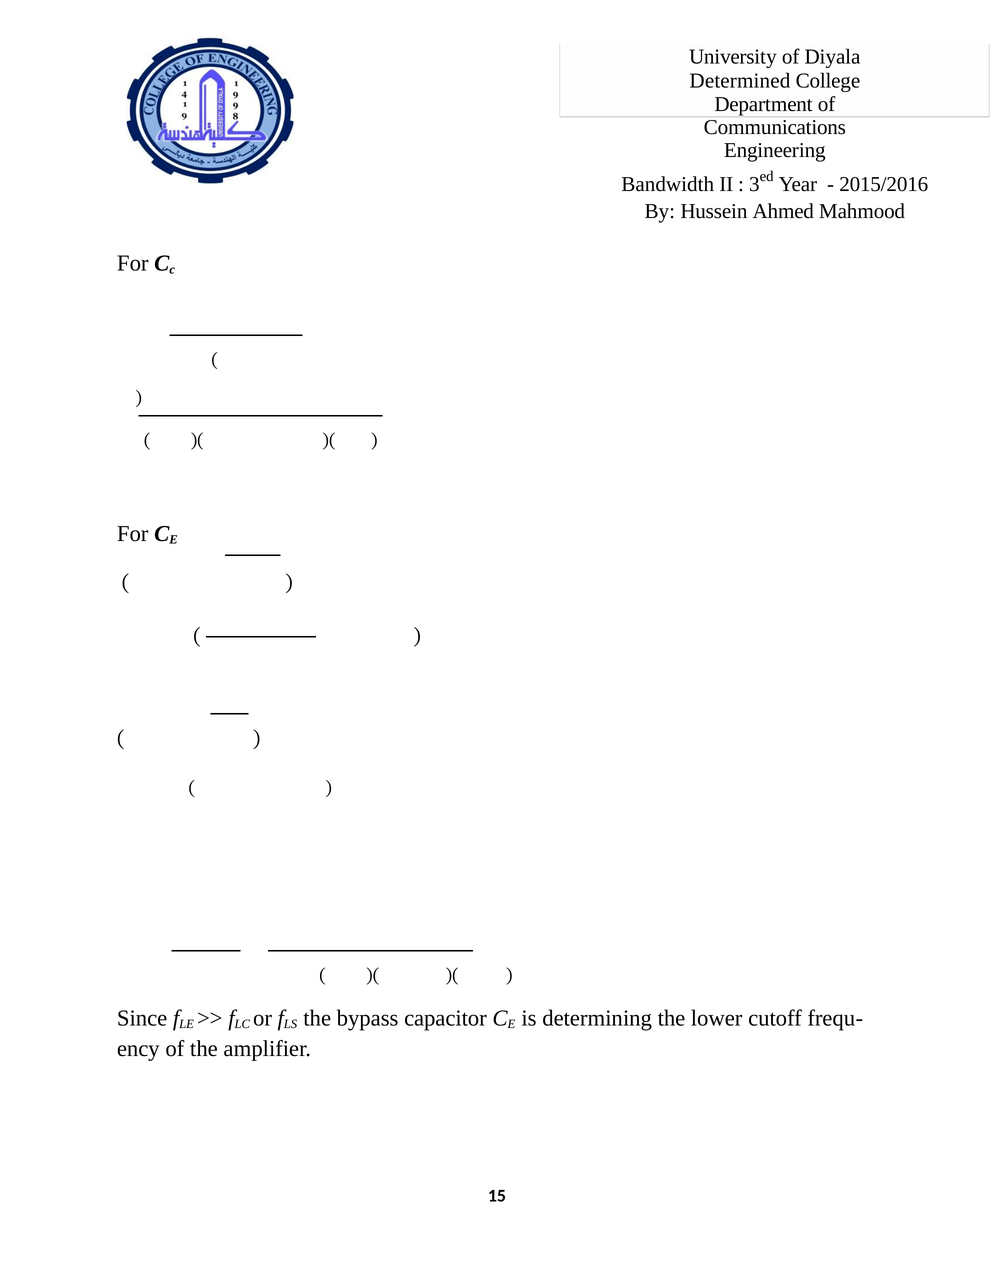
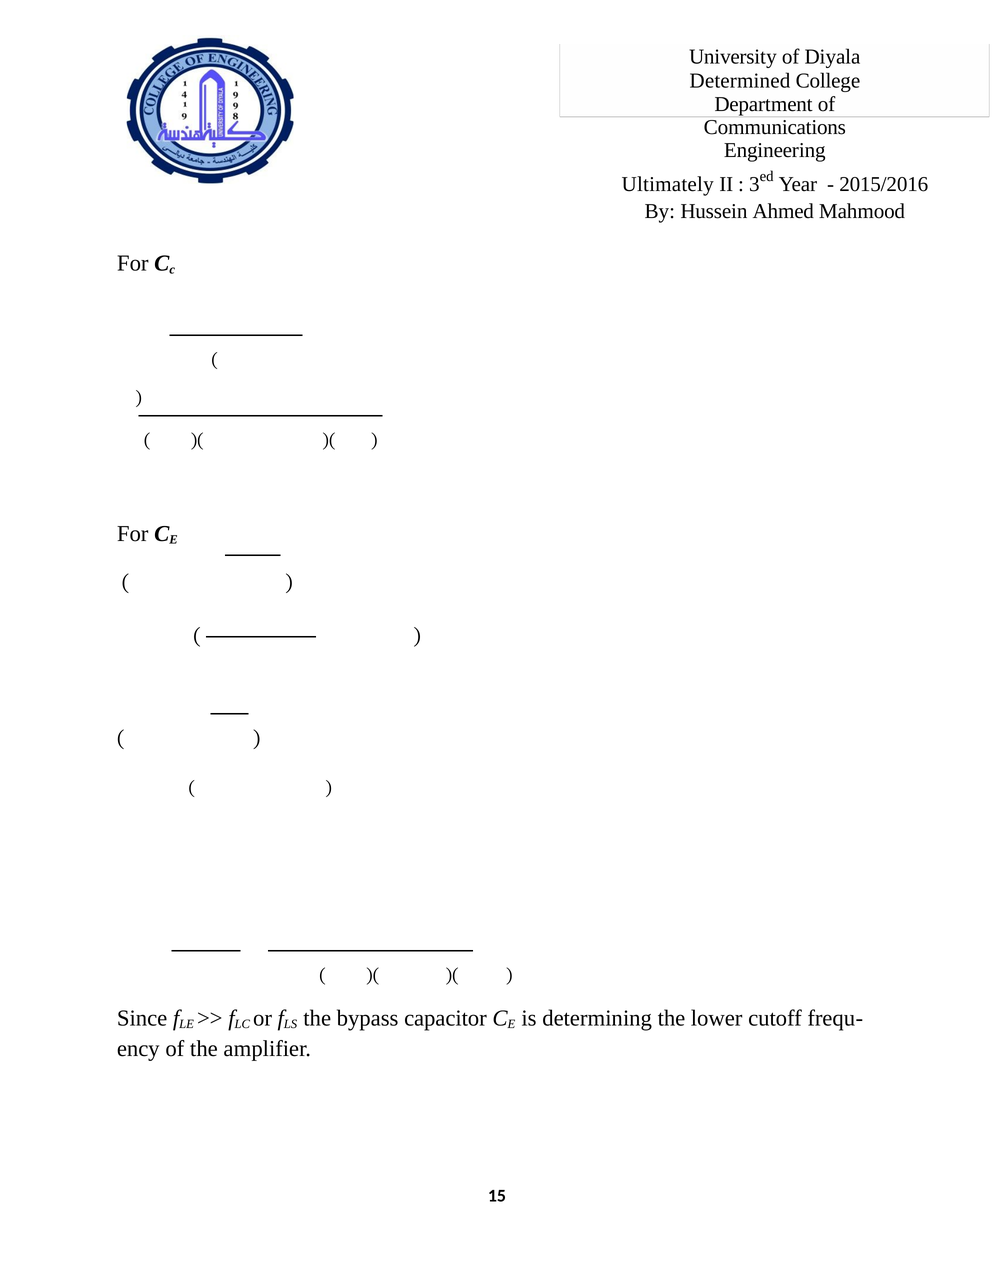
Bandwidth: Bandwidth -> Ultimately (668, 184)
